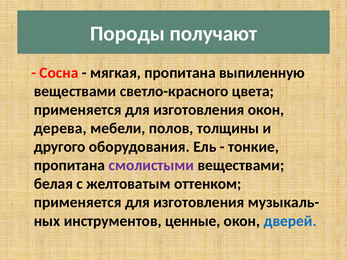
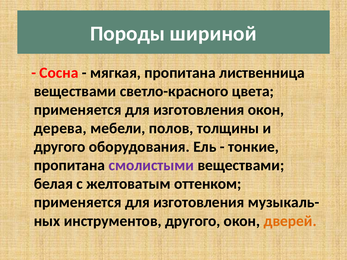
получают: получают -> шириной (213, 34)
выпиленную: выпиленную -> лиственница (262, 73)
инструментов ценные: ценные -> другого (193, 221)
дверей colour: blue -> orange (290, 221)
